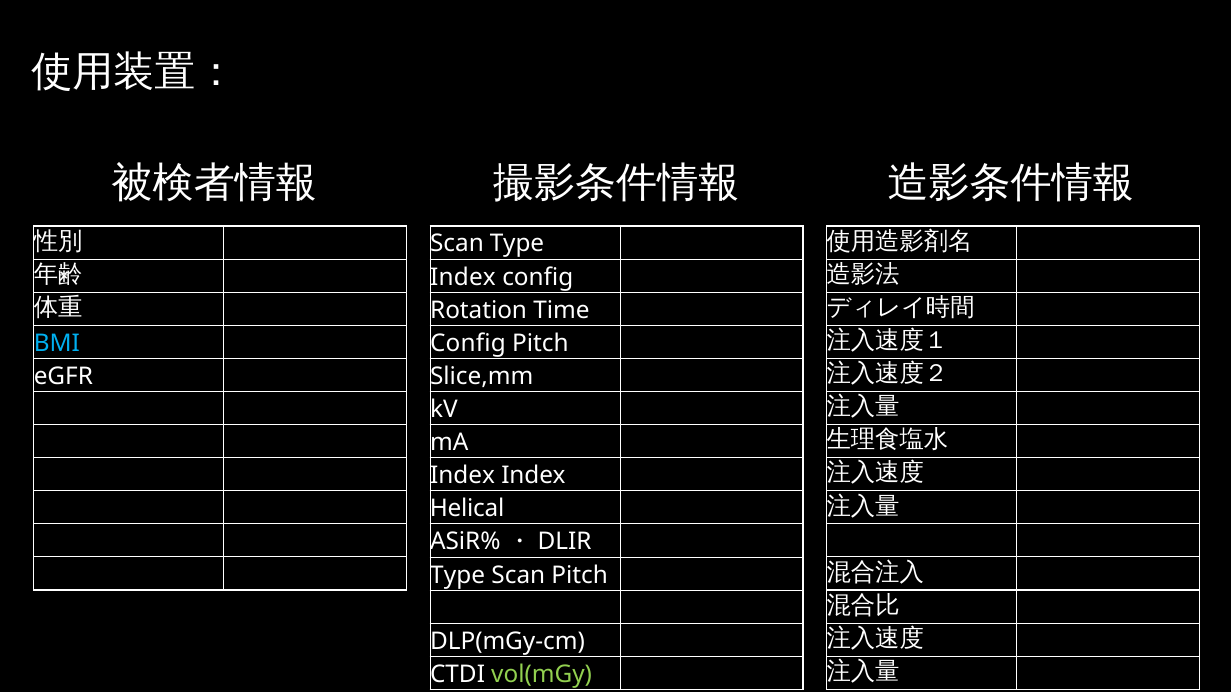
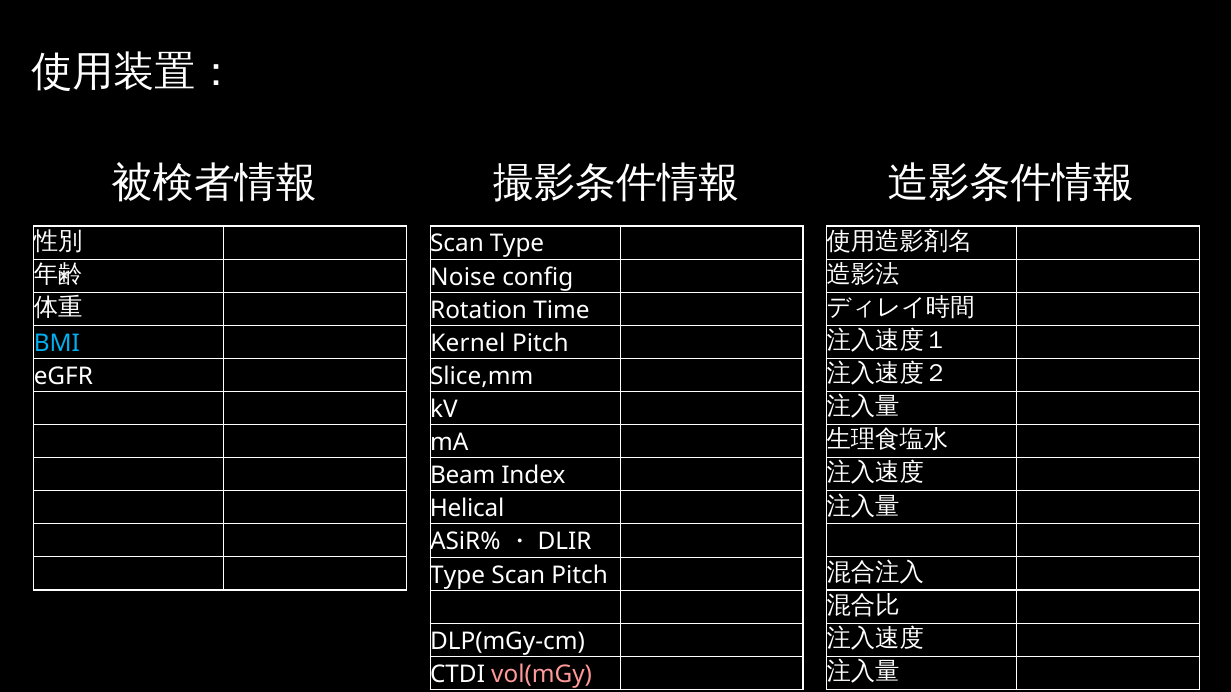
Index: Index -> Noise (463, 277)
Config: Config -> Kernel (468, 343)
Index: Index -> Beam (463, 476)
vol(mGy colour: light green -> pink (542, 675)
